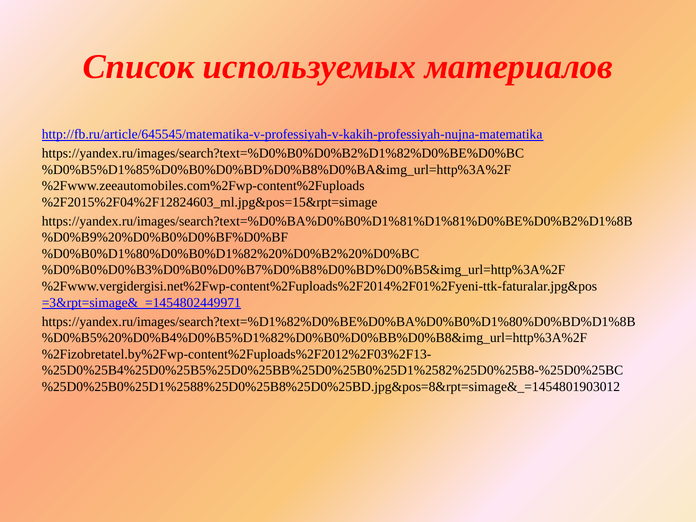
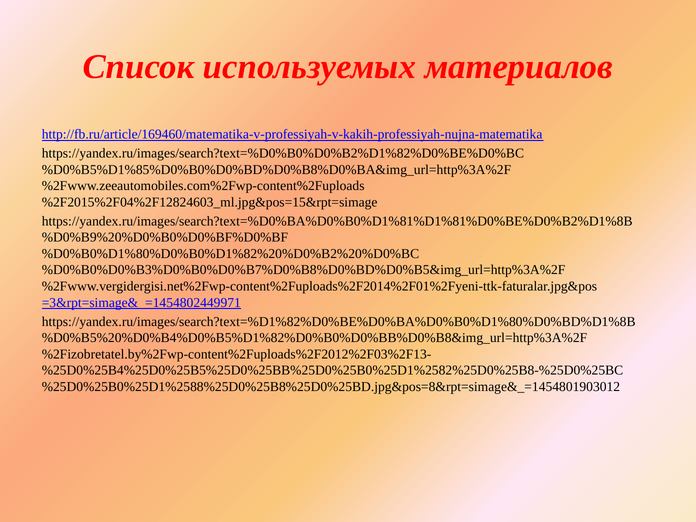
http://fb.ru/article/645545/matematika-v-professiyah-v-kakih-professiyah-nujna-matematika: http://fb.ru/article/645545/matematika-v-professiyah-v-kakih-professiyah-nujna-matematika -> http://fb.ru/article/169460/matematika-v-professiyah-v-kakih-professiyah-nujna-matematika (292, 134)
